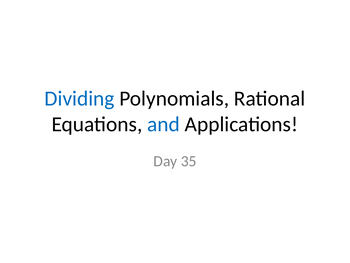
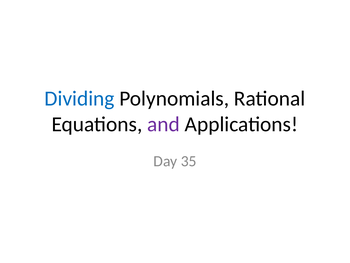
and colour: blue -> purple (164, 124)
